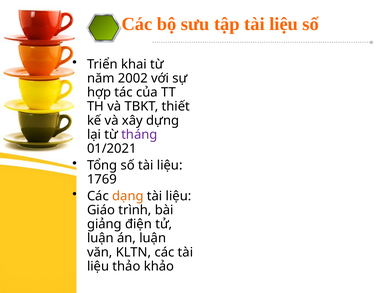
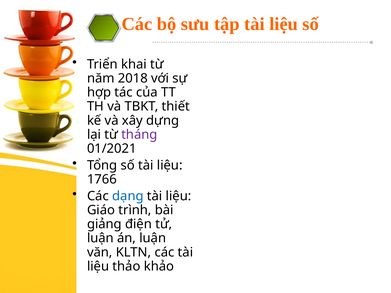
2002: 2002 -> 2018 (133, 78)
1769: 1769 -> 1766 (102, 179)
dạng colour: orange -> blue (128, 196)
